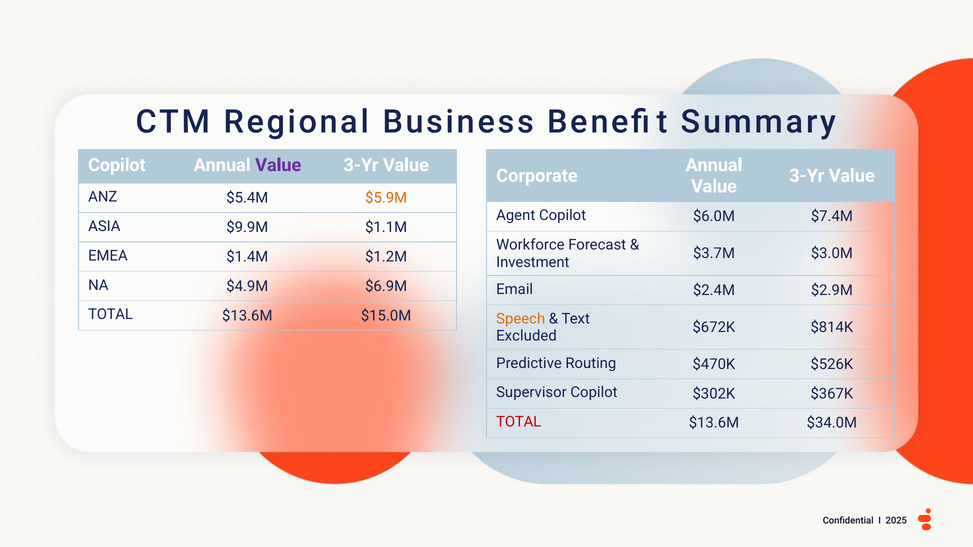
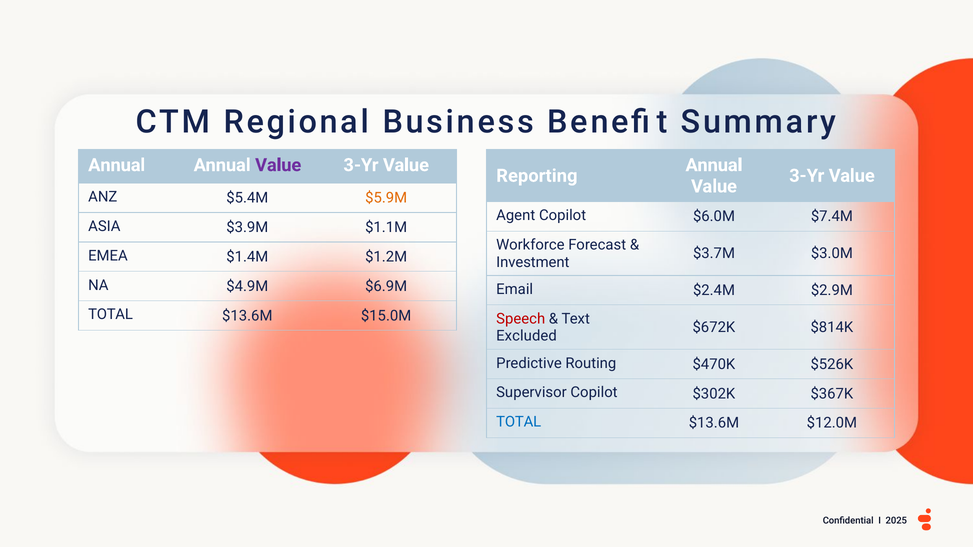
Copilot: Copilot -> Annual (117, 165)
Corporate: Corporate -> Reporting (537, 176)
$9.9M: $9.9M -> $3.9M (247, 228)
Speech colour: orange -> red (521, 319)
TOTAL colour: red -> blue (519, 422)
$34.0M: $34.0M -> $12.0M (832, 423)
